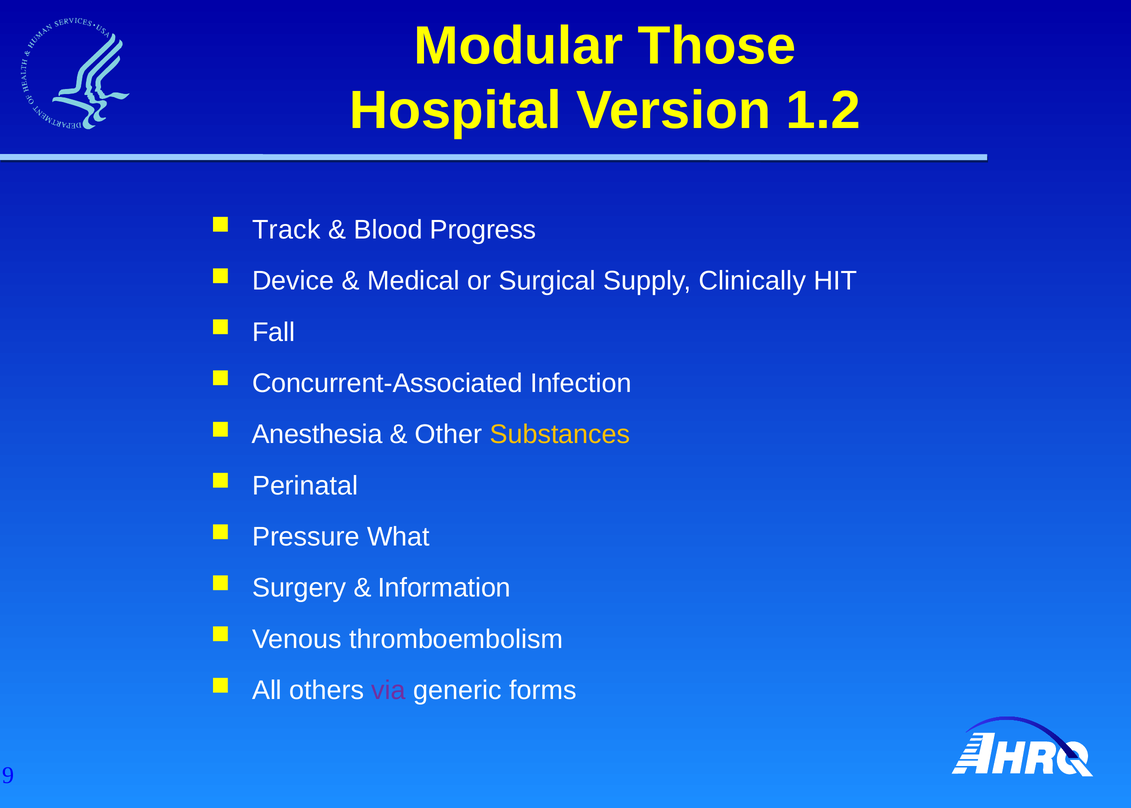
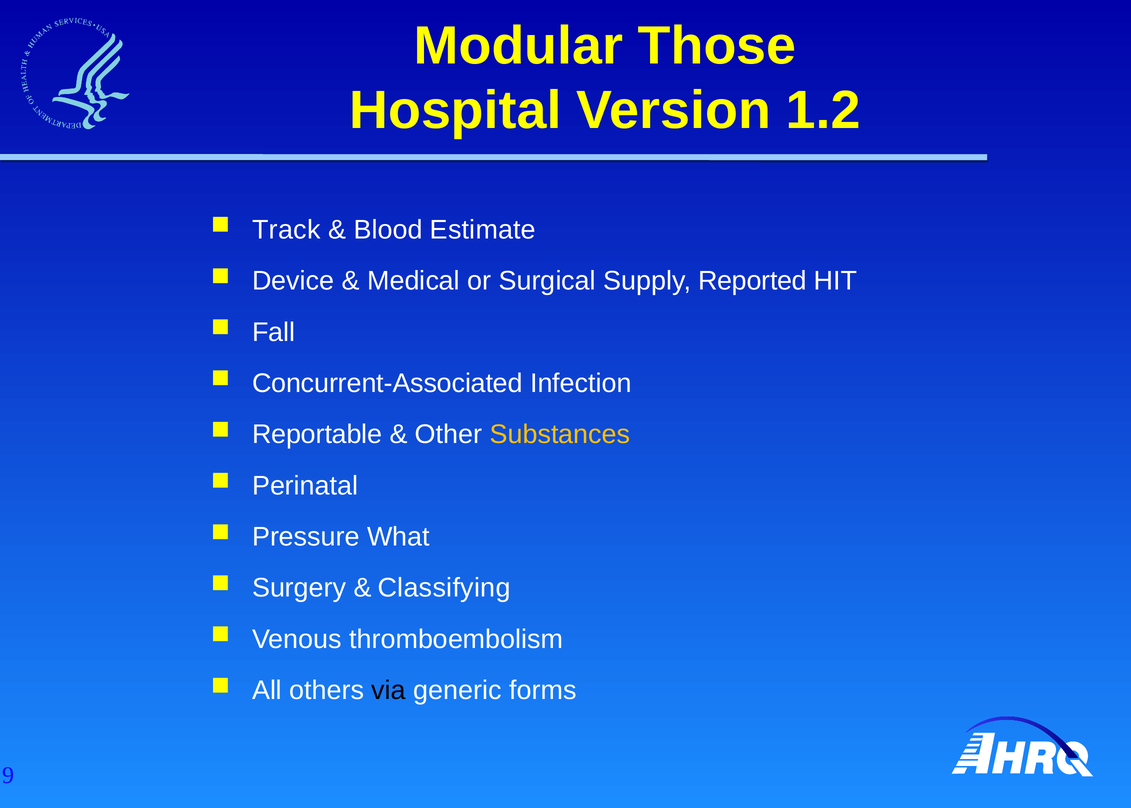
Progress: Progress -> Estimate (483, 230)
Clinically: Clinically -> Reported (752, 281)
Anesthesia: Anesthesia -> Reportable (317, 434)
Information: Information -> Classifying (444, 588)
via colour: purple -> black (389, 690)
